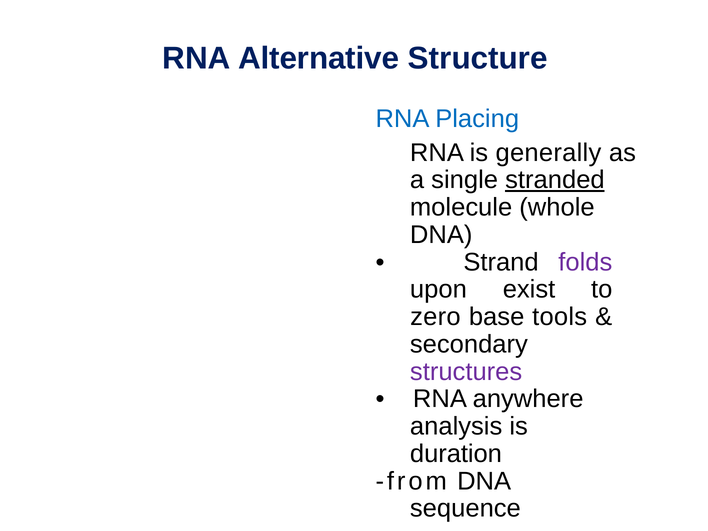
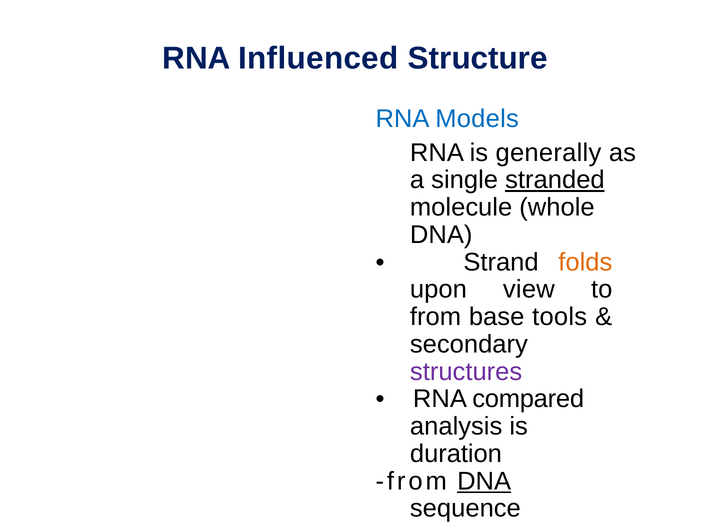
Alternative: Alternative -> Influenced (318, 59)
Placing: Placing -> Models (477, 119)
folds colour: purple -> orange (585, 262)
exist: exist -> view (529, 289)
zero: zero -> from (436, 317)
anywhere: anywhere -> compared (528, 399)
DNA underline: none -> present (484, 481)
